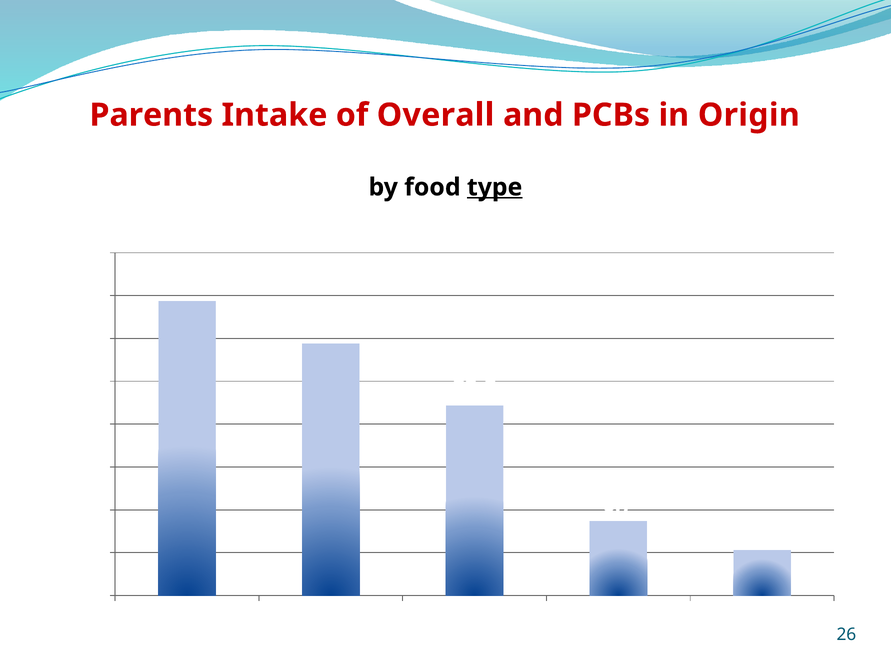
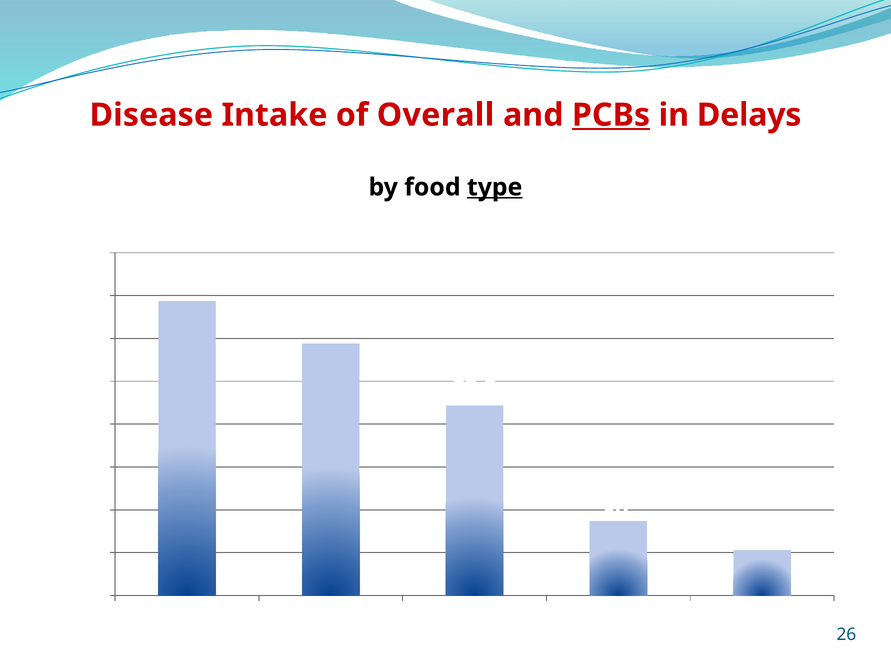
Parents: Parents -> Disease (151, 115)
PCBs underline: none -> present (611, 115)
Origin: Origin -> Delays (749, 115)
